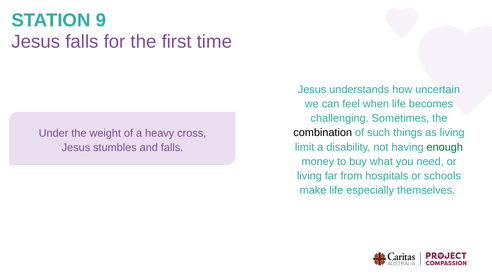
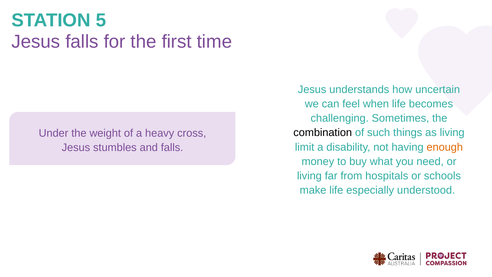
9: 9 -> 5 (101, 20)
enough colour: green -> orange (445, 147)
themselves: themselves -> understood (426, 190)
